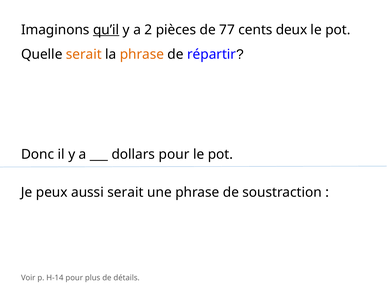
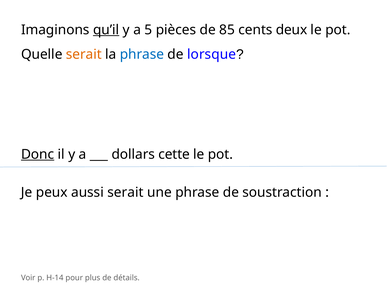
2: 2 -> 5 (148, 30)
77: 77 -> 85 (227, 30)
phrase colour: orange -> blue (142, 54)
répartir: répartir -> lorsque (212, 54)
Donc underline: none -> present (38, 154)
dollars pour: pour -> cette (174, 154)
